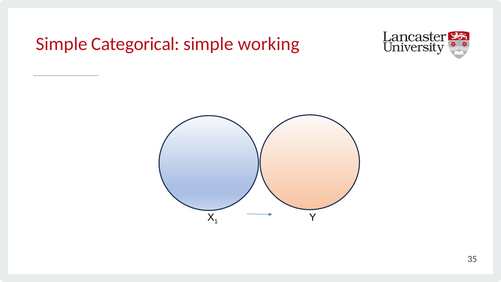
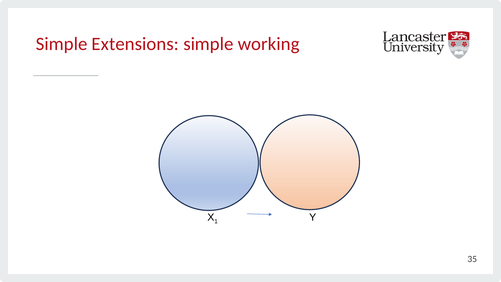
Categorical: Categorical -> Extensions (135, 44)
